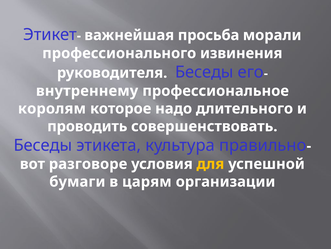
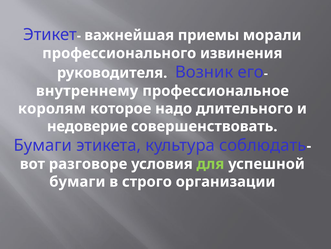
просьба: просьба -> приемы (209, 35)
руководителя Беседы: Беседы -> Возник (204, 72)
проводить: проводить -> недоверие (87, 126)
Беседы: Беседы -> Бумаги (43, 145)
правильно: правильно -> соблюдать (263, 145)
для colour: yellow -> light green (210, 164)
царям: царям -> строго (147, 181)
